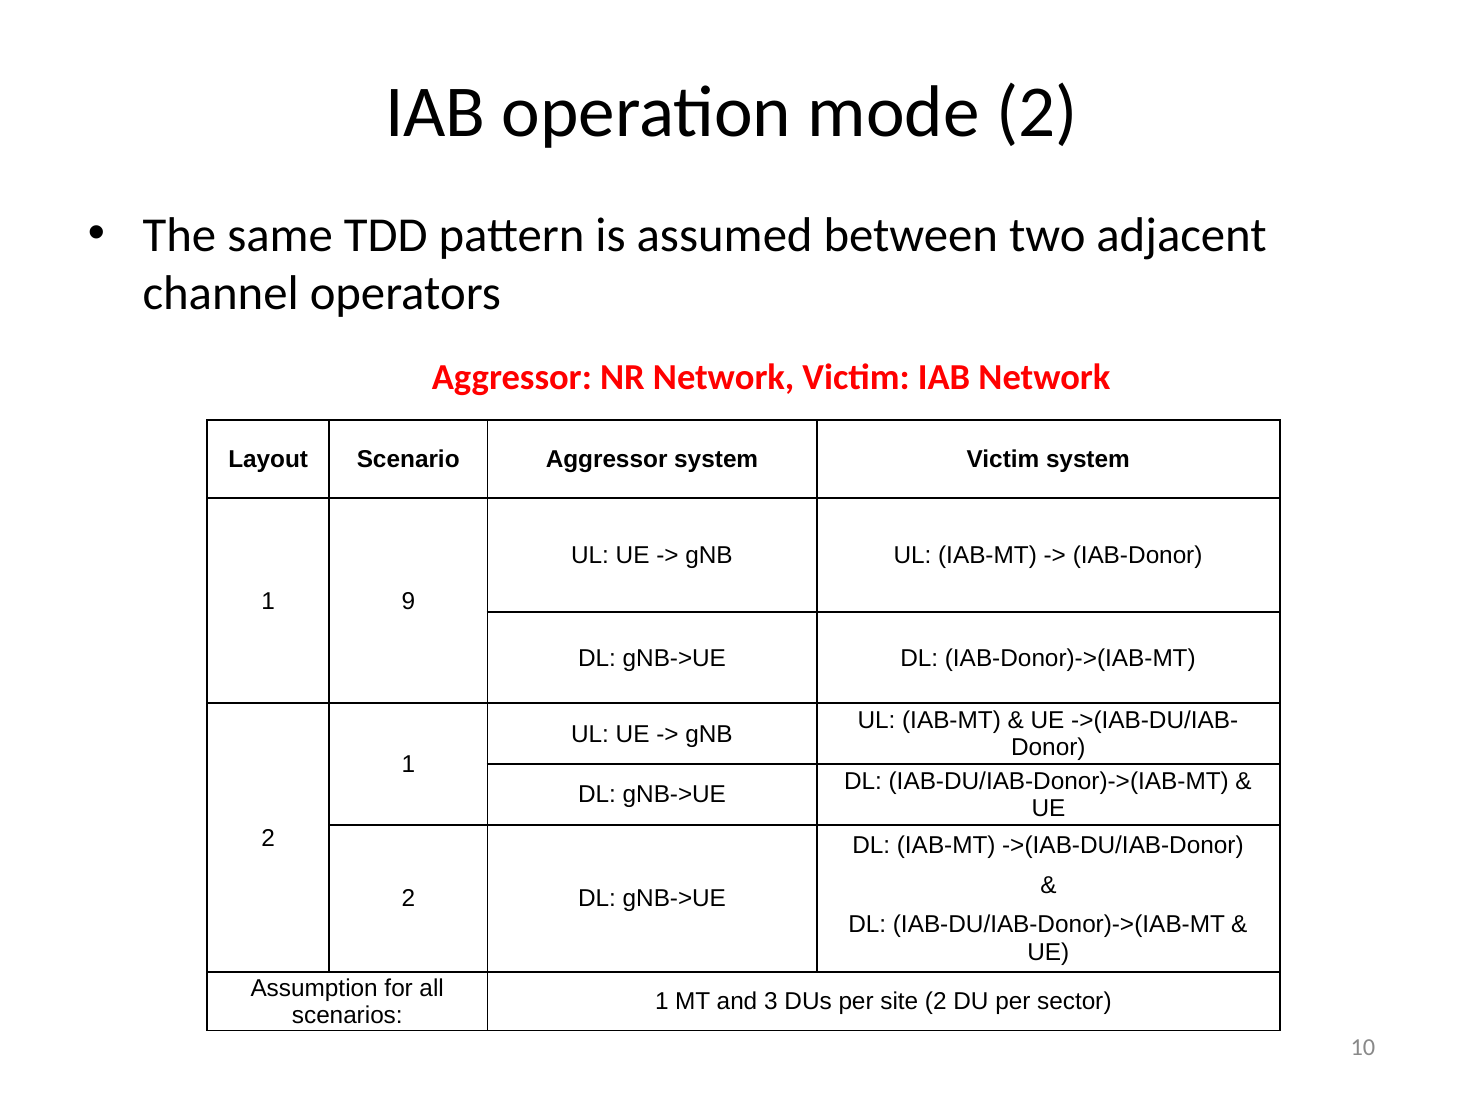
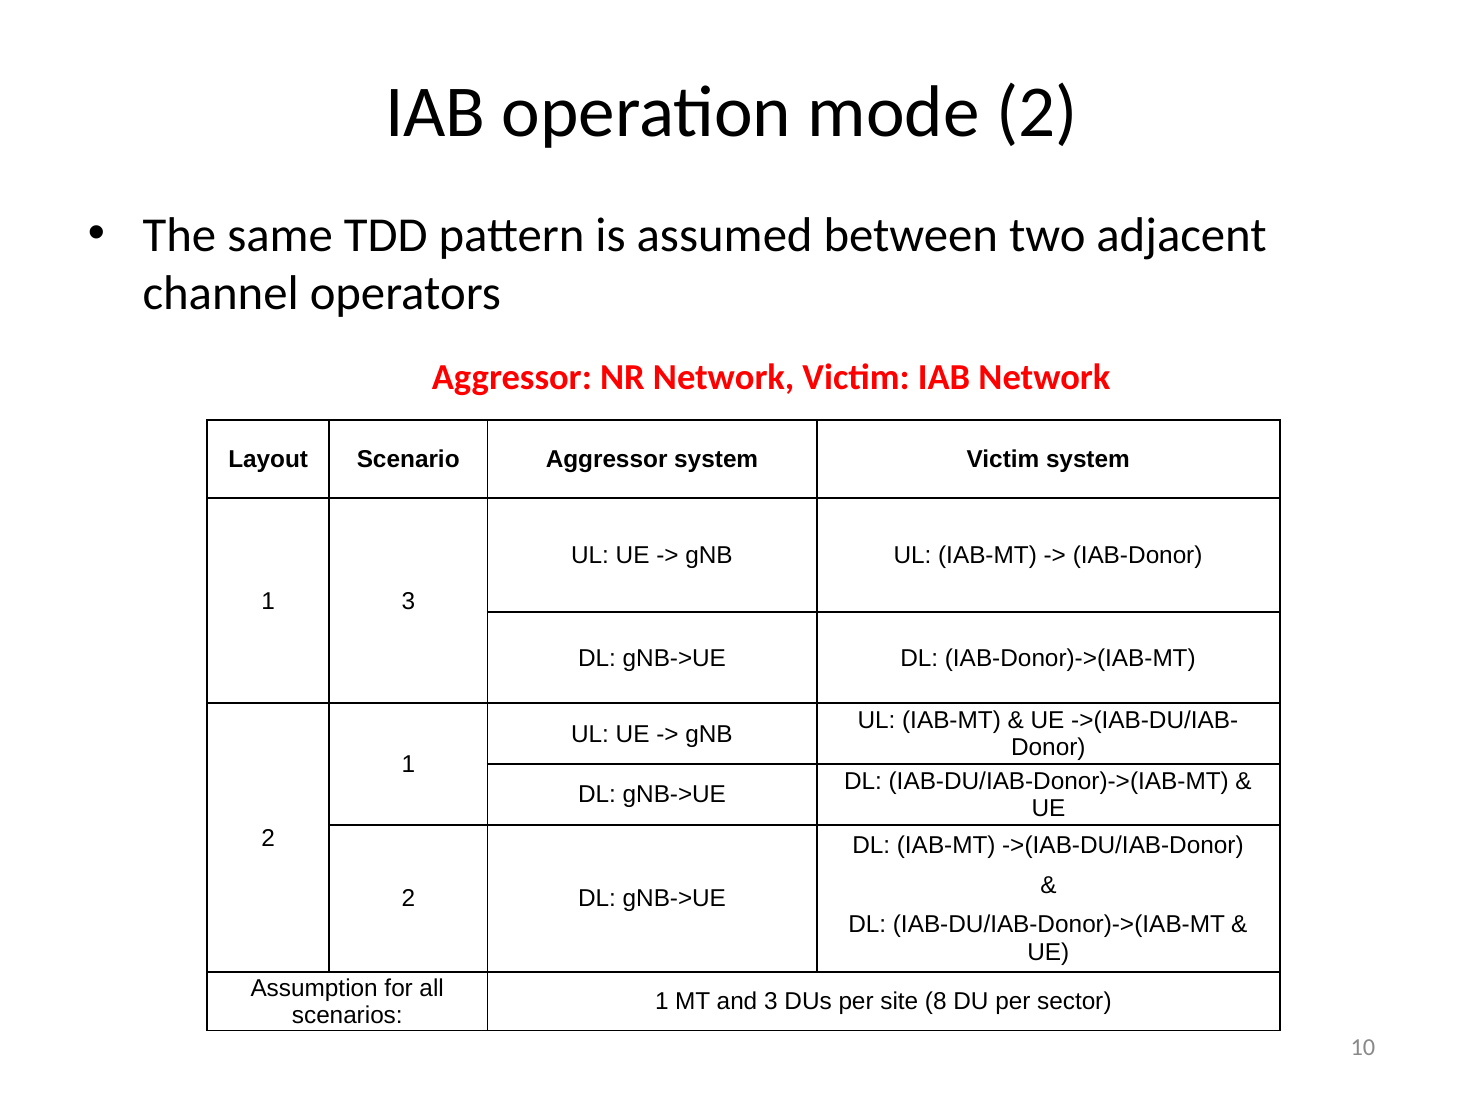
1 9: 9 -> 3 (408, 601)
site 2: 2 -> 8 (936, 1002)
